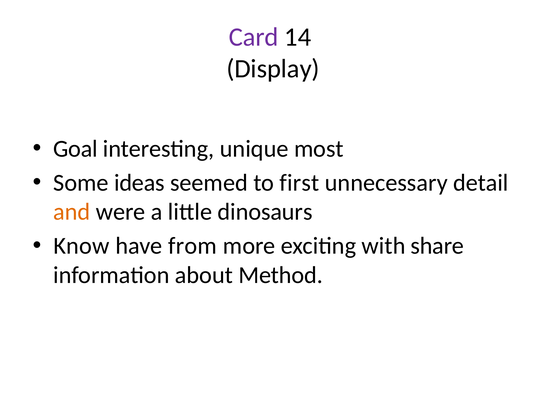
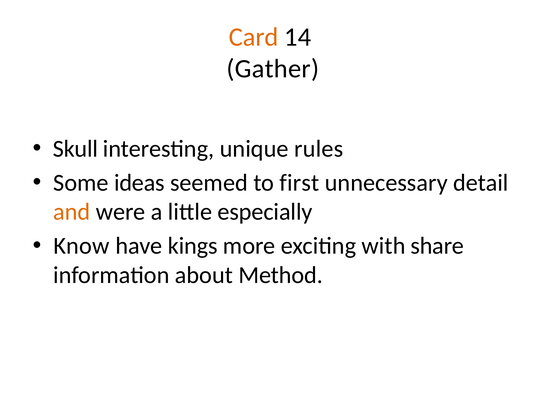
Card colour: purple -> orange (254, 37)
Display: Display -> Gather (273, 69)
Goal: Goal -> Skull (75, 149)
most: most -> rules (319, 149)
dinosaurs: dinosaurs -> especially (265, 212)
from: from -> kings (193, 246)
